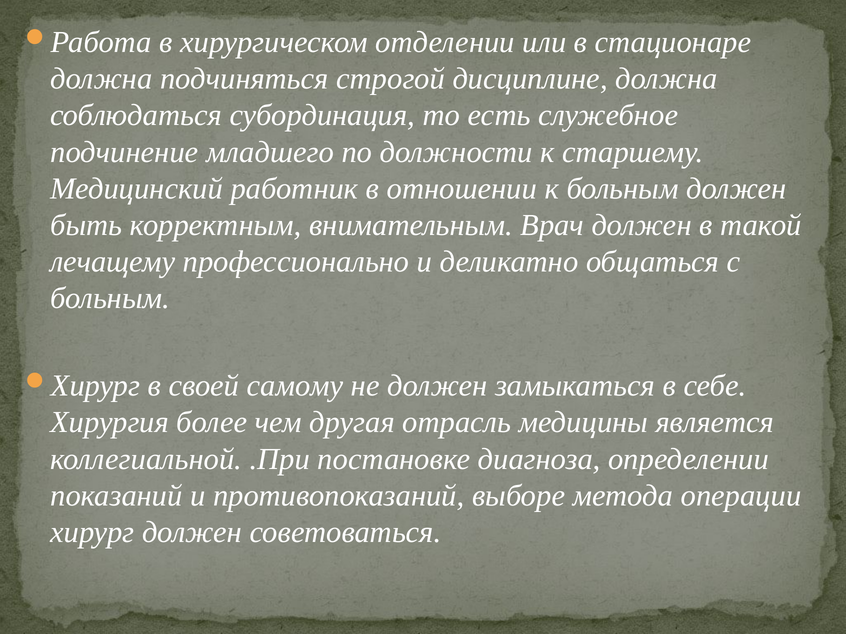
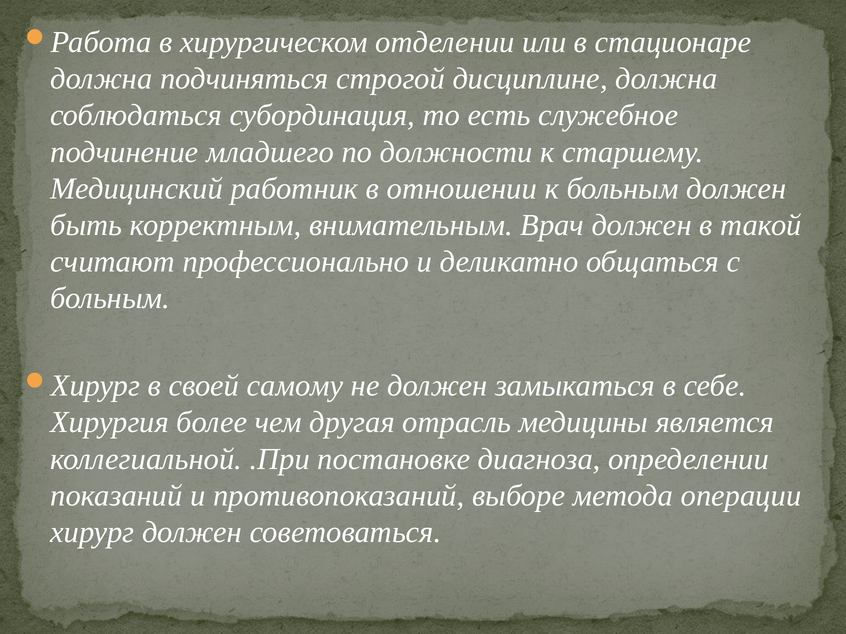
лечащему: лечащему -> считают (113, 262)
